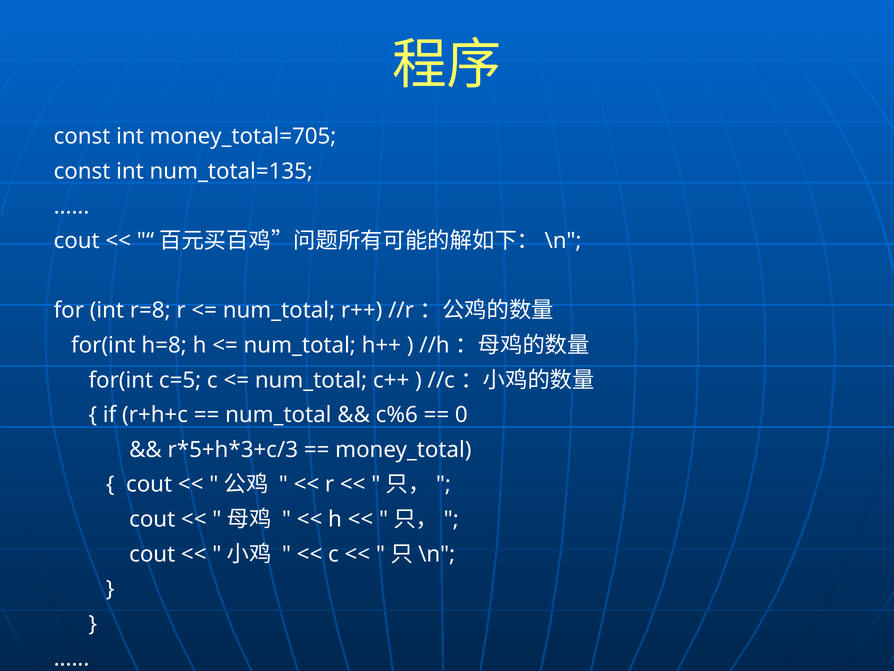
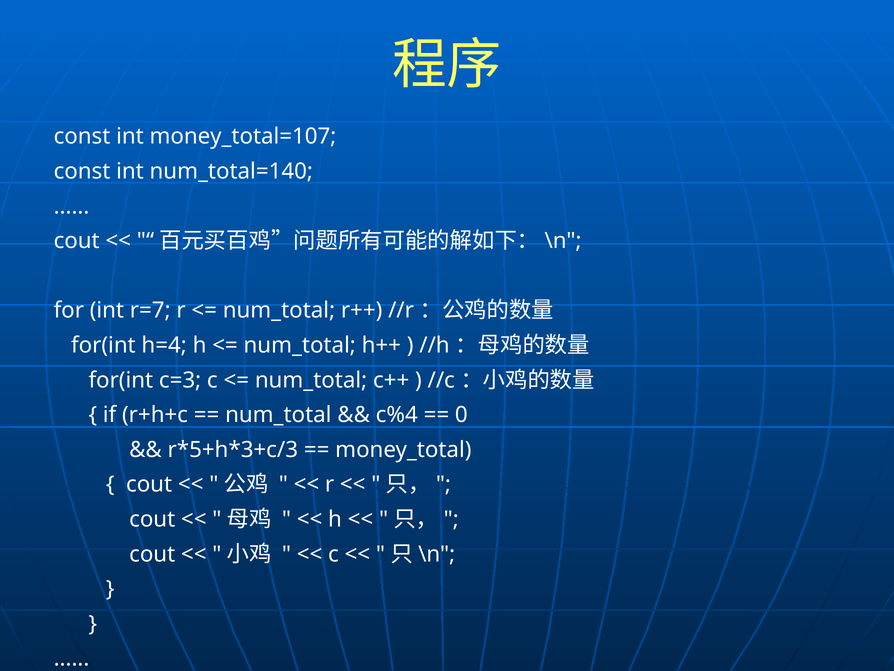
money_total=705: money_total=705 -> money_total=107 (243, 136)
num_total=135: num_total=135 -> num_total=140 (231, 171)
r=8: r=8 -> r=7 (150, 310)
h=8: h=8 -> h=4 (164, 345)
c=5: c=5 -> c=3 (180, 380)
c%6: c%6 -> c%4 (397, 415)
